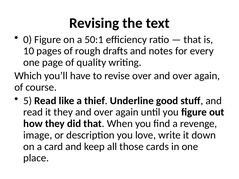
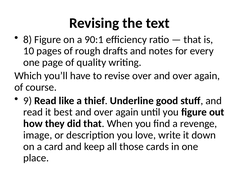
0: 0 -> 8 (28, 40)
50:1: 50:1 -> 90:1 (94, 40)
5: 5 -> 9 (28, 101)
it they: they -> best (63, 112)
